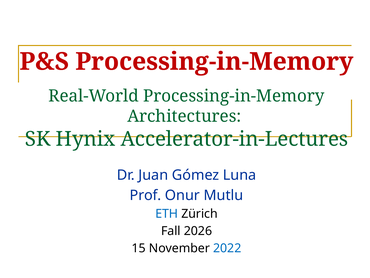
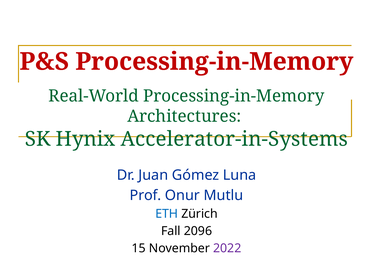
Accelerator-in-Lectures: Accelerator-in-Lectures -> Accelerator-in-Systems (234, 139)
2026: 2026 -> 2096 (198, 231)
2022 colour: blue -> purple (227, 248)
